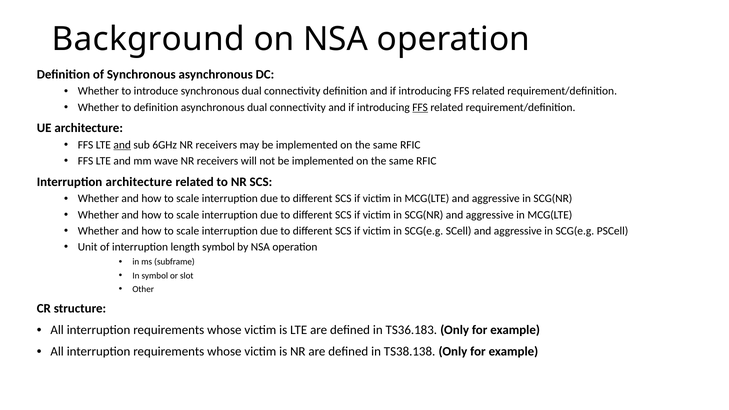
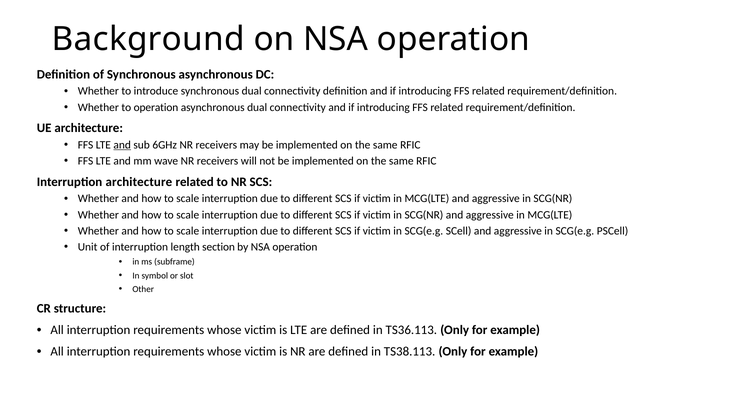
to definition: definition -> operation (156, 107)
FFS underline: present -> none (420, 107)
length symbol: symbol -> section (219, 247)
TS36.183: TS36.183 -> TS36.113 (411, 330)
TS38.138: TS38.138 -> TS38.113 (410, 352)
